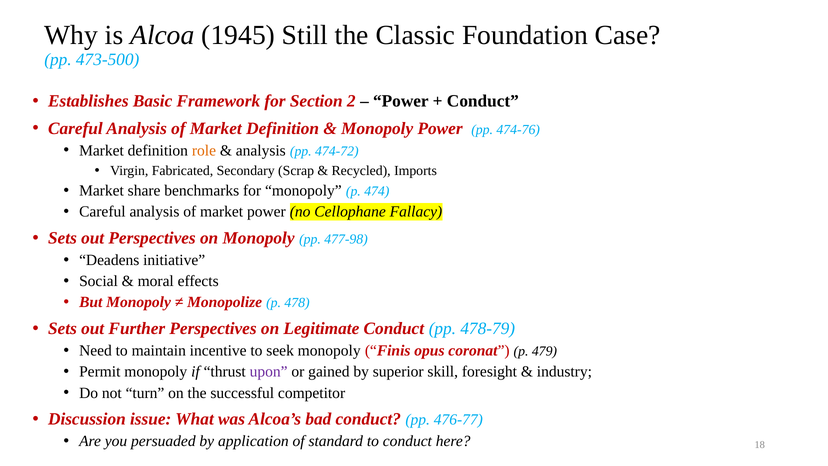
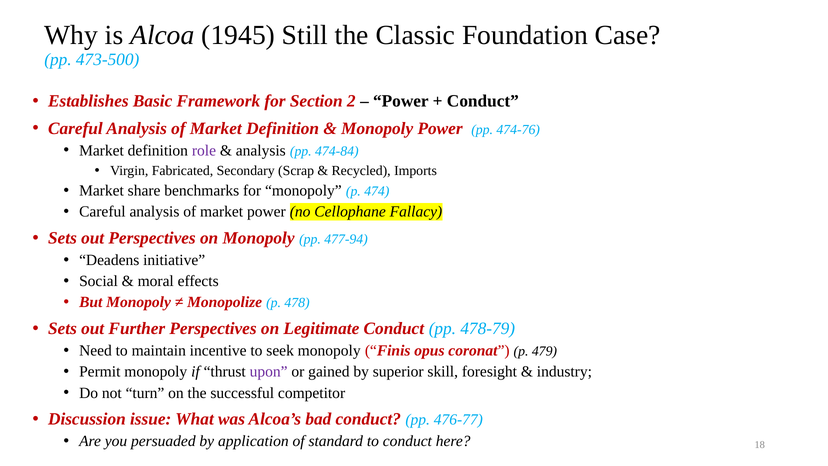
role colour: orange -> purple (204, 150)
474-72: 474-72 -> 474-84 (337, 151)
477-98: 477-98 -> 477-94 (346, 239)
